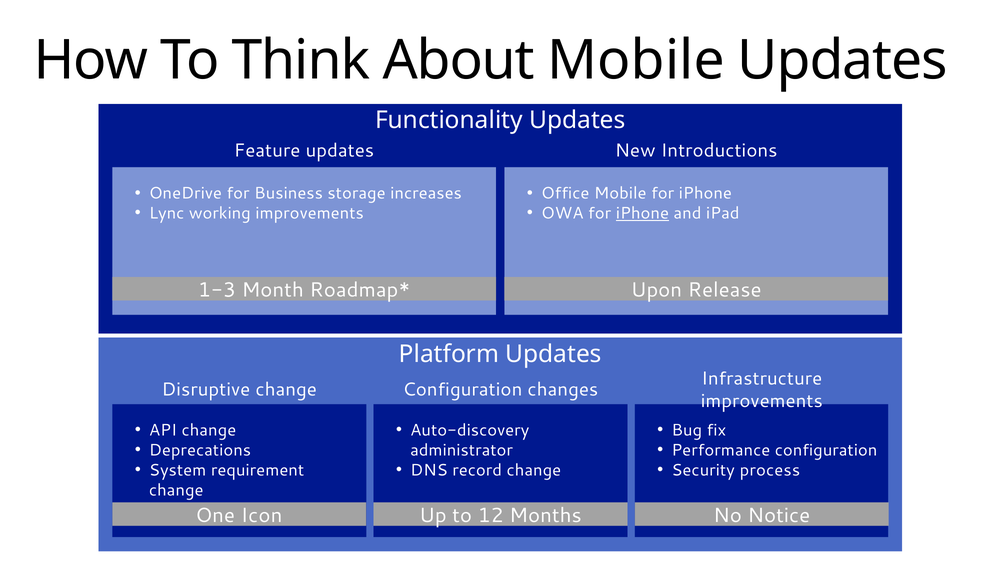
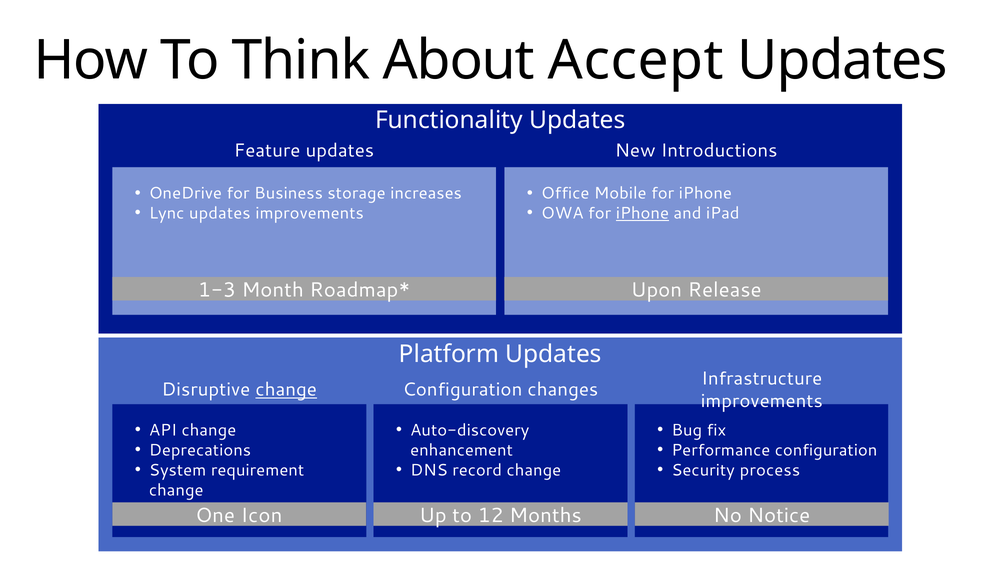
About Mobile: Mobile -> Accept (636, 61)
Lync working: working -> updates (220, 213)
change underline: none -> present (286, 390)
administrator: administrator -> enhancement (462, 450)
